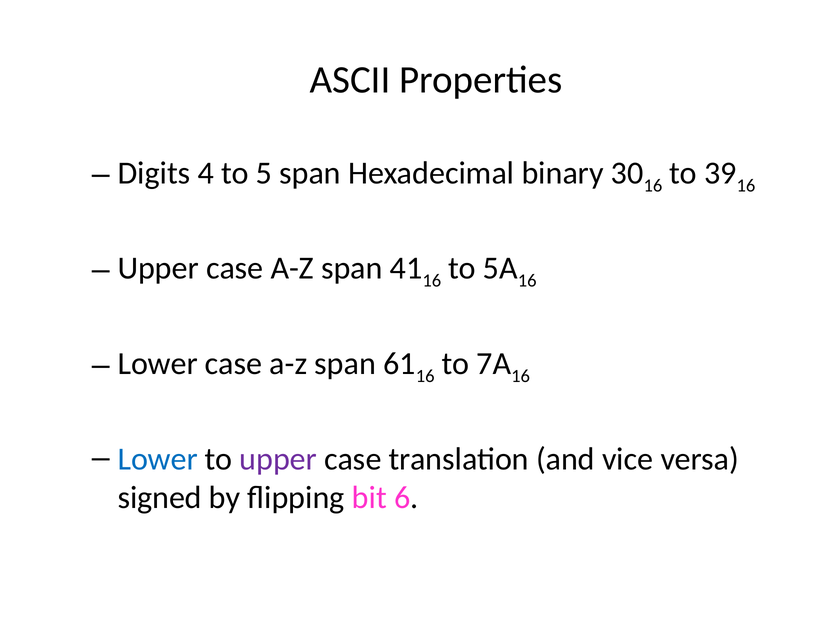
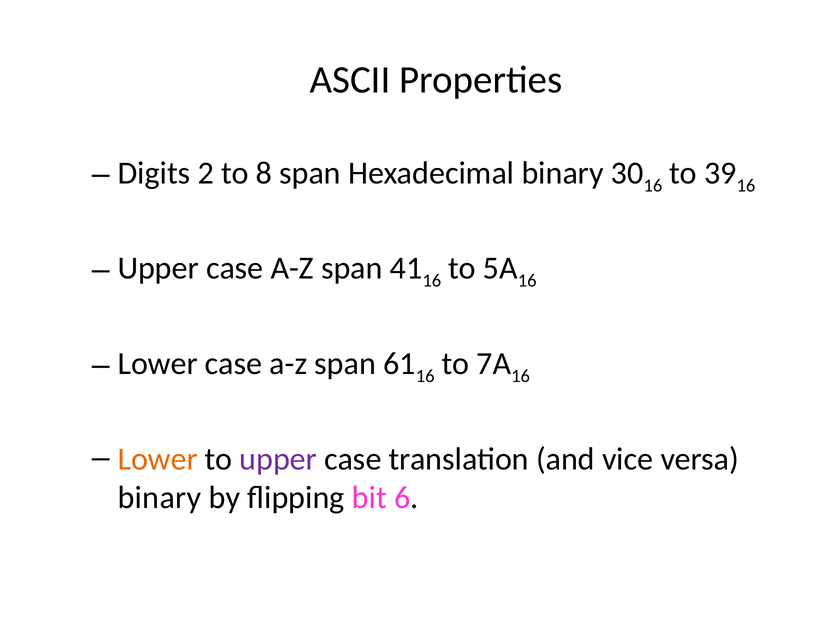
4: 4 -> 2 (206, 173)
5: 5 -> 8 (264, 173)
Lower colour: blue -> orange (158, 459)
signed: signed -> binary (160, 497)
